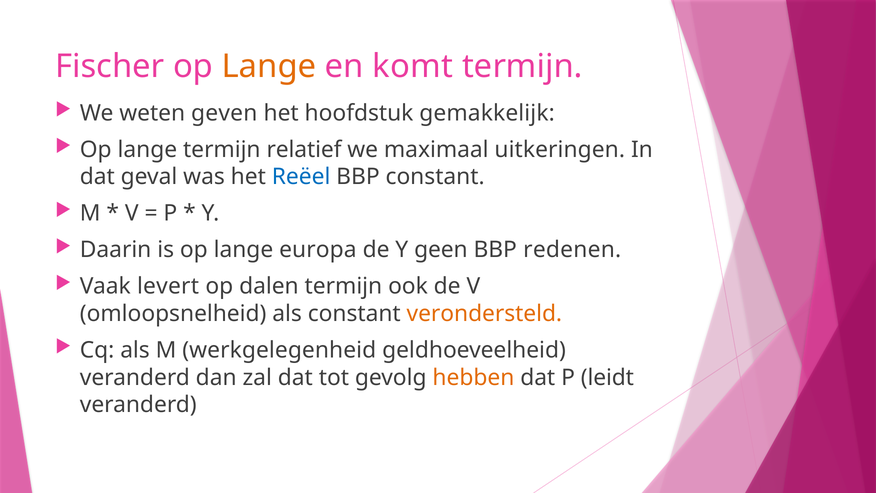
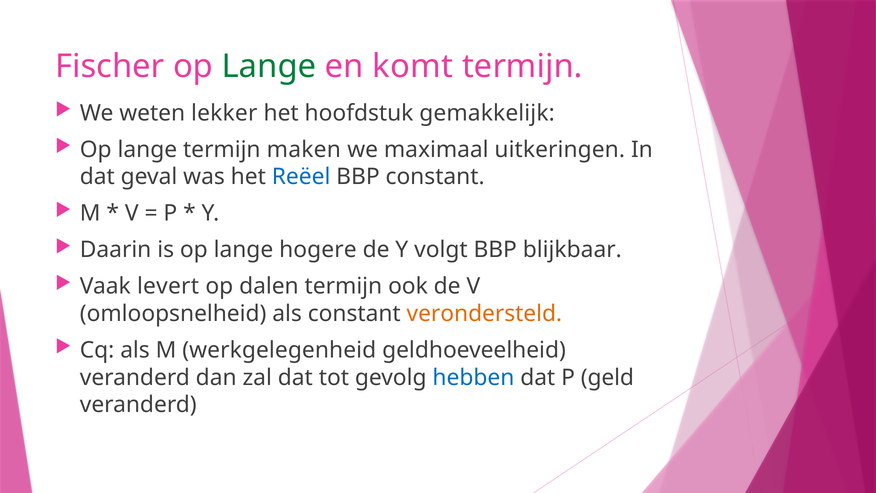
Lange colour: orange -> green (269, 66)
geven: geven -> lekker (224, 113)
relatief: relatief -> maken (304, 149)
europa: europa -> hogere (318, 250)
geen: geen -> volgt (441, 250)
redenen: redenen -> blijkbaar (572, 250)
hebben colour: orange -> blue (473, 377)
leidt: leidt -> geld (607, 377)
